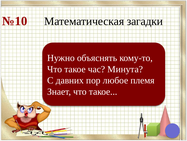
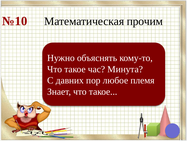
загадки: загадки -> прочим (145, 21)
